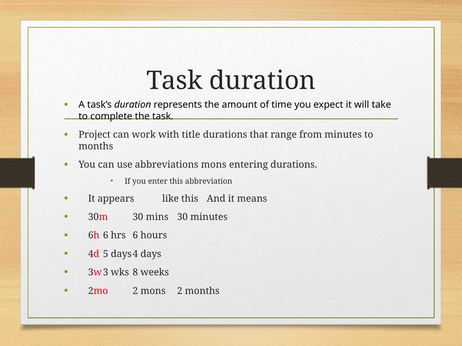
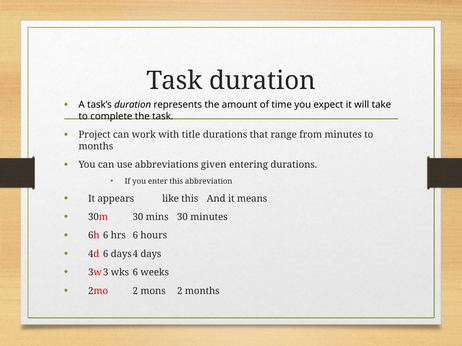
abbreviations mons: mons -> given (214, 165)
4d 5: 5 -> 6 (106, 254)
wks 8: 8 -> 6 (135, 273)
